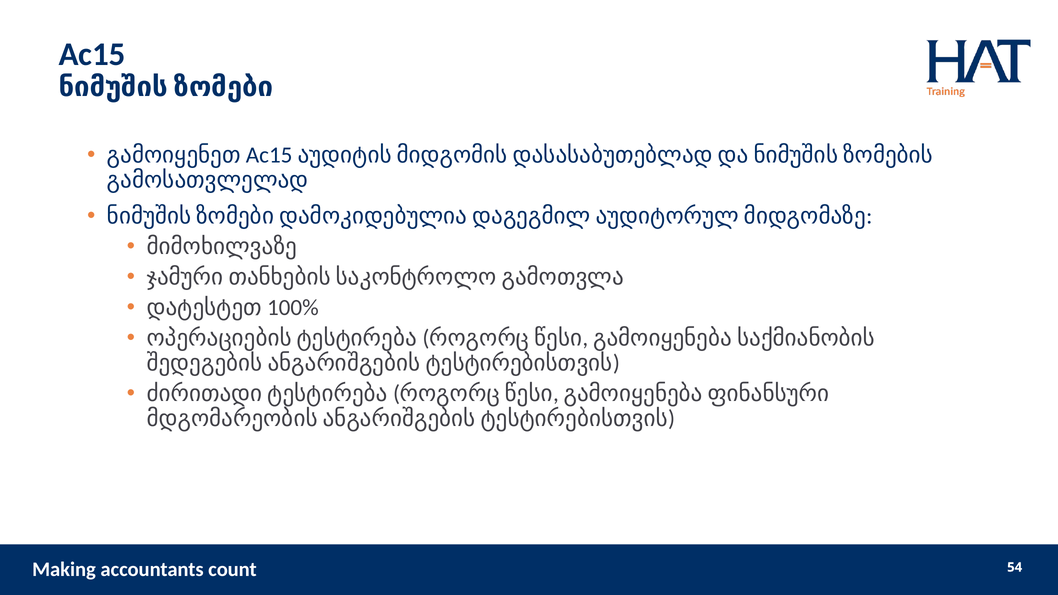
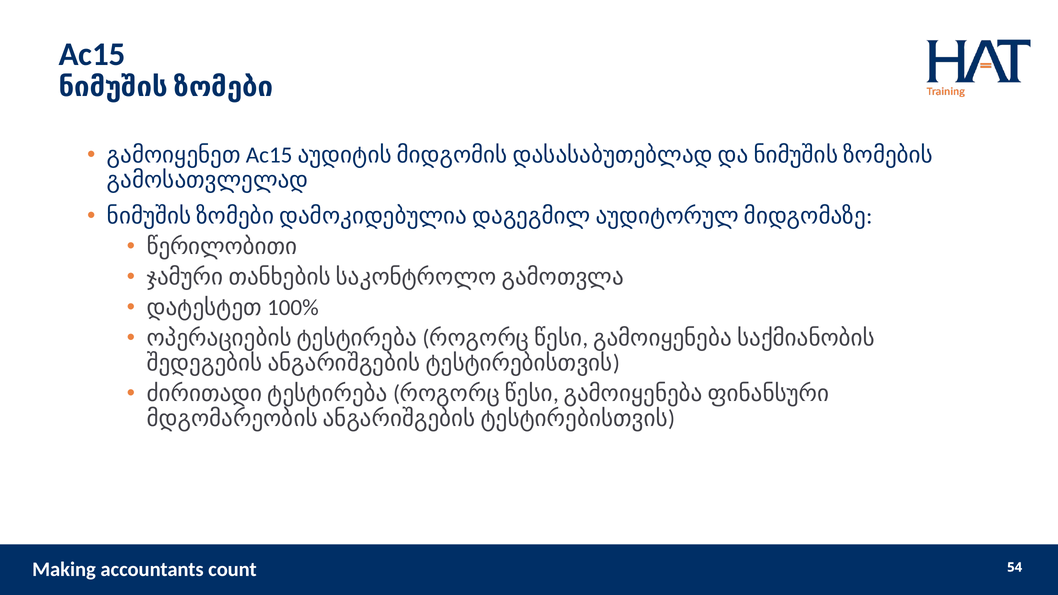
მიმოხილვაზე: მიმოხილვაზე -> წერილობითი (222, 247)
